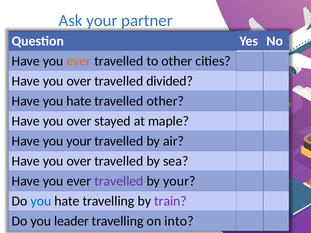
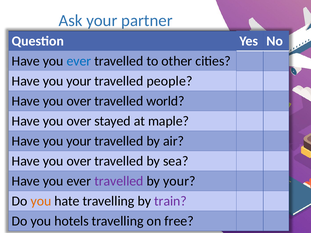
ever colour: orange -> blue (79, 61)
over: over -> your (79, 81)
divided: divided -> people (169, 81)
hate: hate -> over (79, 101)
travelled other: other -> world (165, 101)
you colour: blue -> orange (41, 201)
leader: leader -> hotels (72, 221)
into: into -> free (179, 221)
